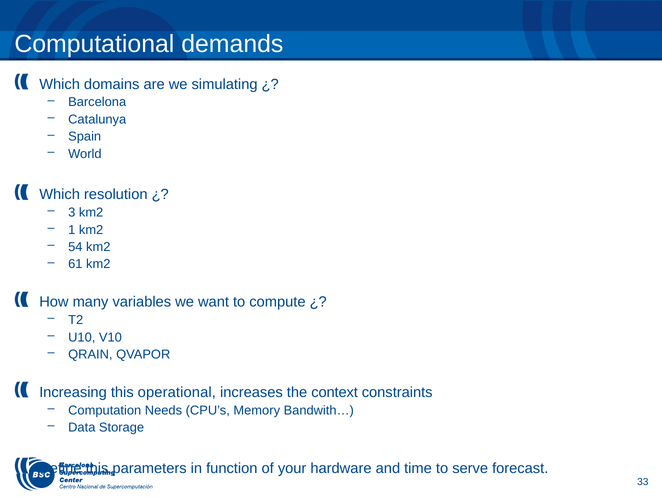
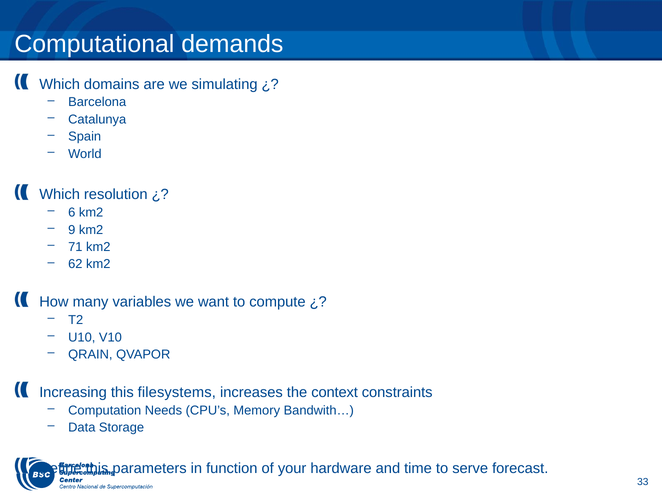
3: 3 -> 6 (72, 212)
1: 1 -> 9 (72, 230)
54: 54 -> 71 (75, 247)
61: 61 -> 62 (75, 264)
operational: operational -> filesystems (177, 392)
